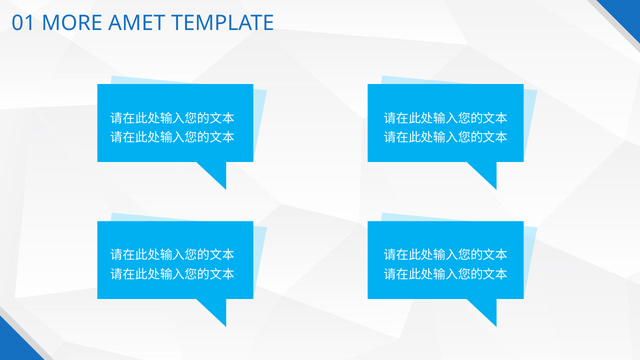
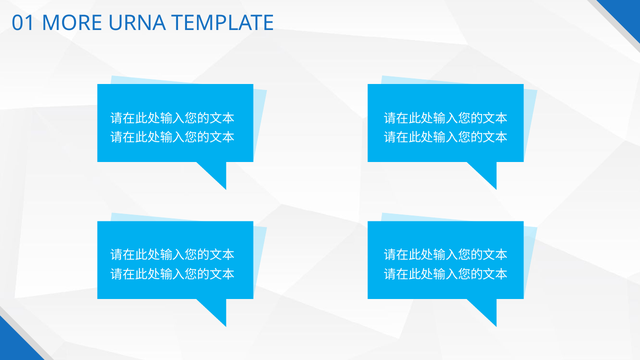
AMET: AMET -> URNA (137, 23)
